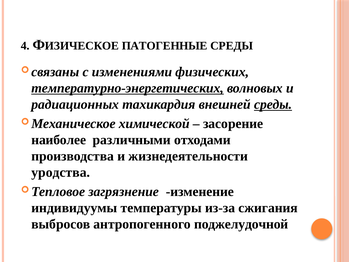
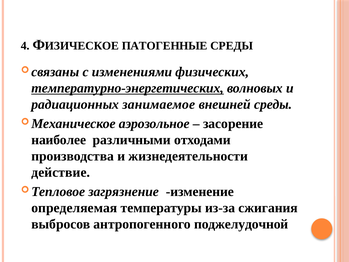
тахикардия: тахикардия -> занимаемое (159, 104)
среды underline: present -> none (273, 104)
химической: химической -> аэрозольное (154, 124)
уродства: уродства -> действие (61, 172)
индивидуумы: индивидуумы -> определяемая (74, 208)
